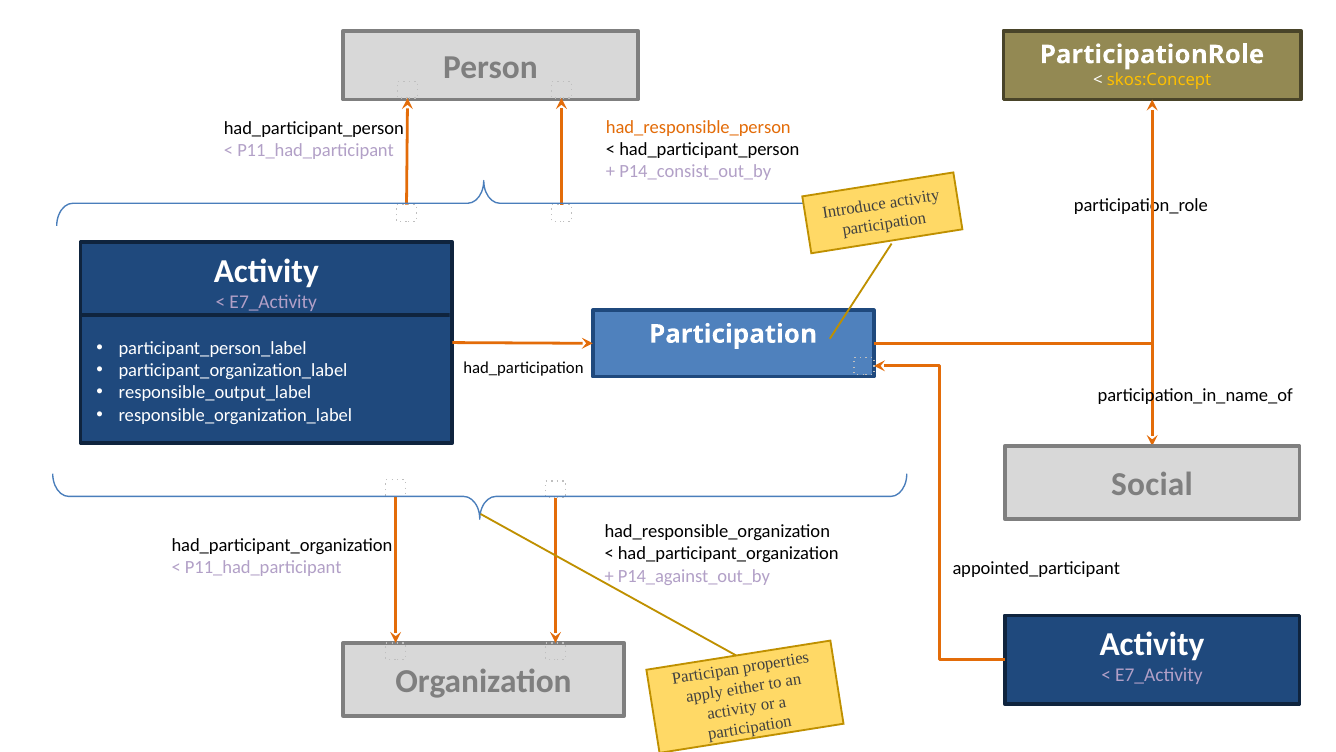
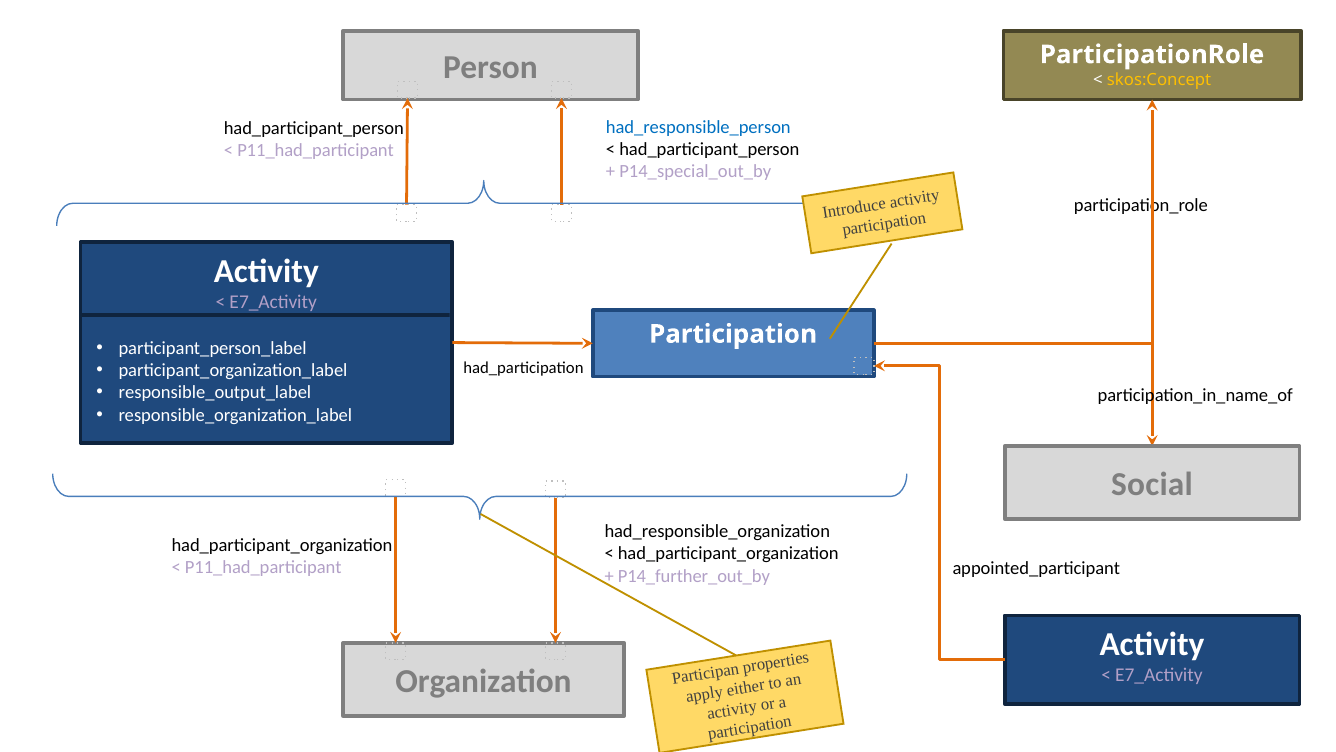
had_responsible_person colour: orange -> blue (698, 127)
P14_consist_out_by: P14_consist_out_by -> P14_special_out_by (695, 172)
P14_against_out_by: P14_against_out_by -> P14_further_out_by (694, 576)
